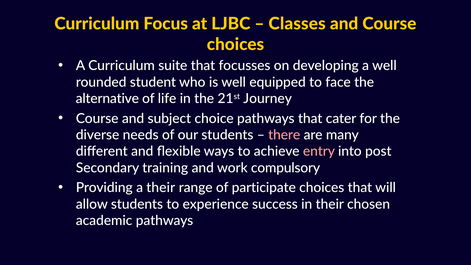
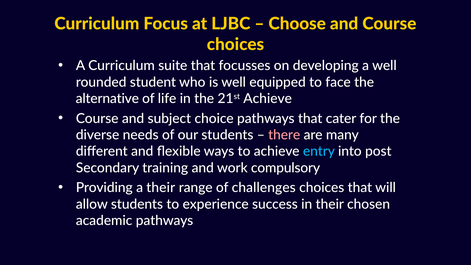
Classes: Classes -> Choose (297, 24)
21st Journey: Journey -> Achieve (268, 99)
entry colour: pink -> light blue (319, 151)
participate: participate -> challenges (264, 188)
